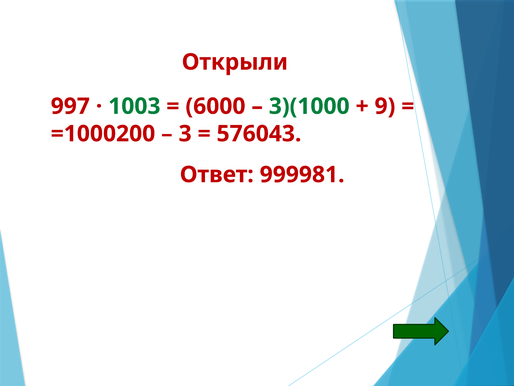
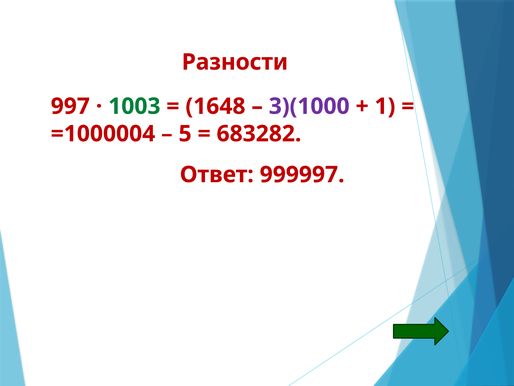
Открыли: Открыли -> Разности (235, 62)
6000: 6000 -> 1648 (215, 106)
3)(1000 colour: green -> purple (309, 106)
9: 9 -> 1 (385, 106)
=1000200: =1000200 -> =1000004 (103, 134)
3: 3 -> 5 (185, 134)
576043: 576043 -> 683282 (259, 134)
999981: 999981 -> 999997 (302, 174)
